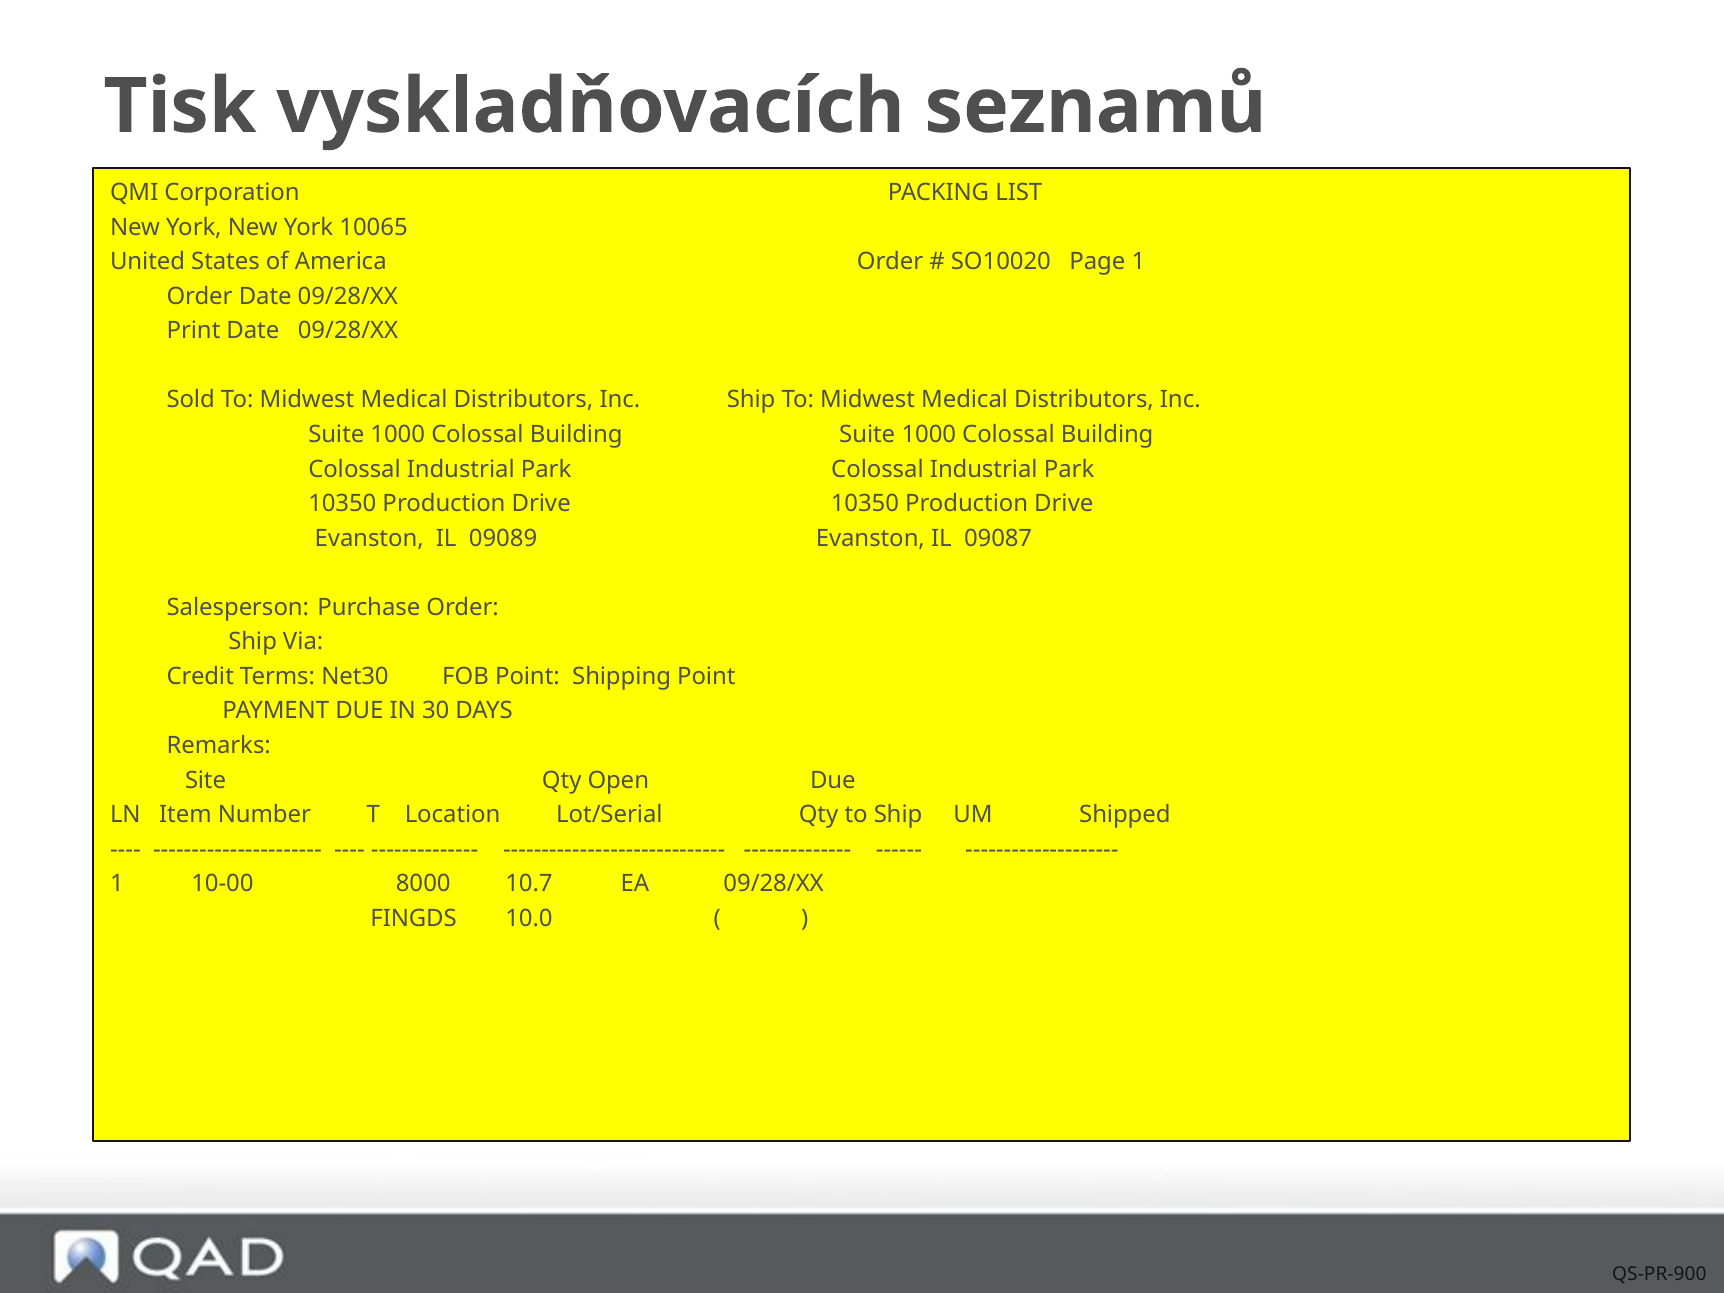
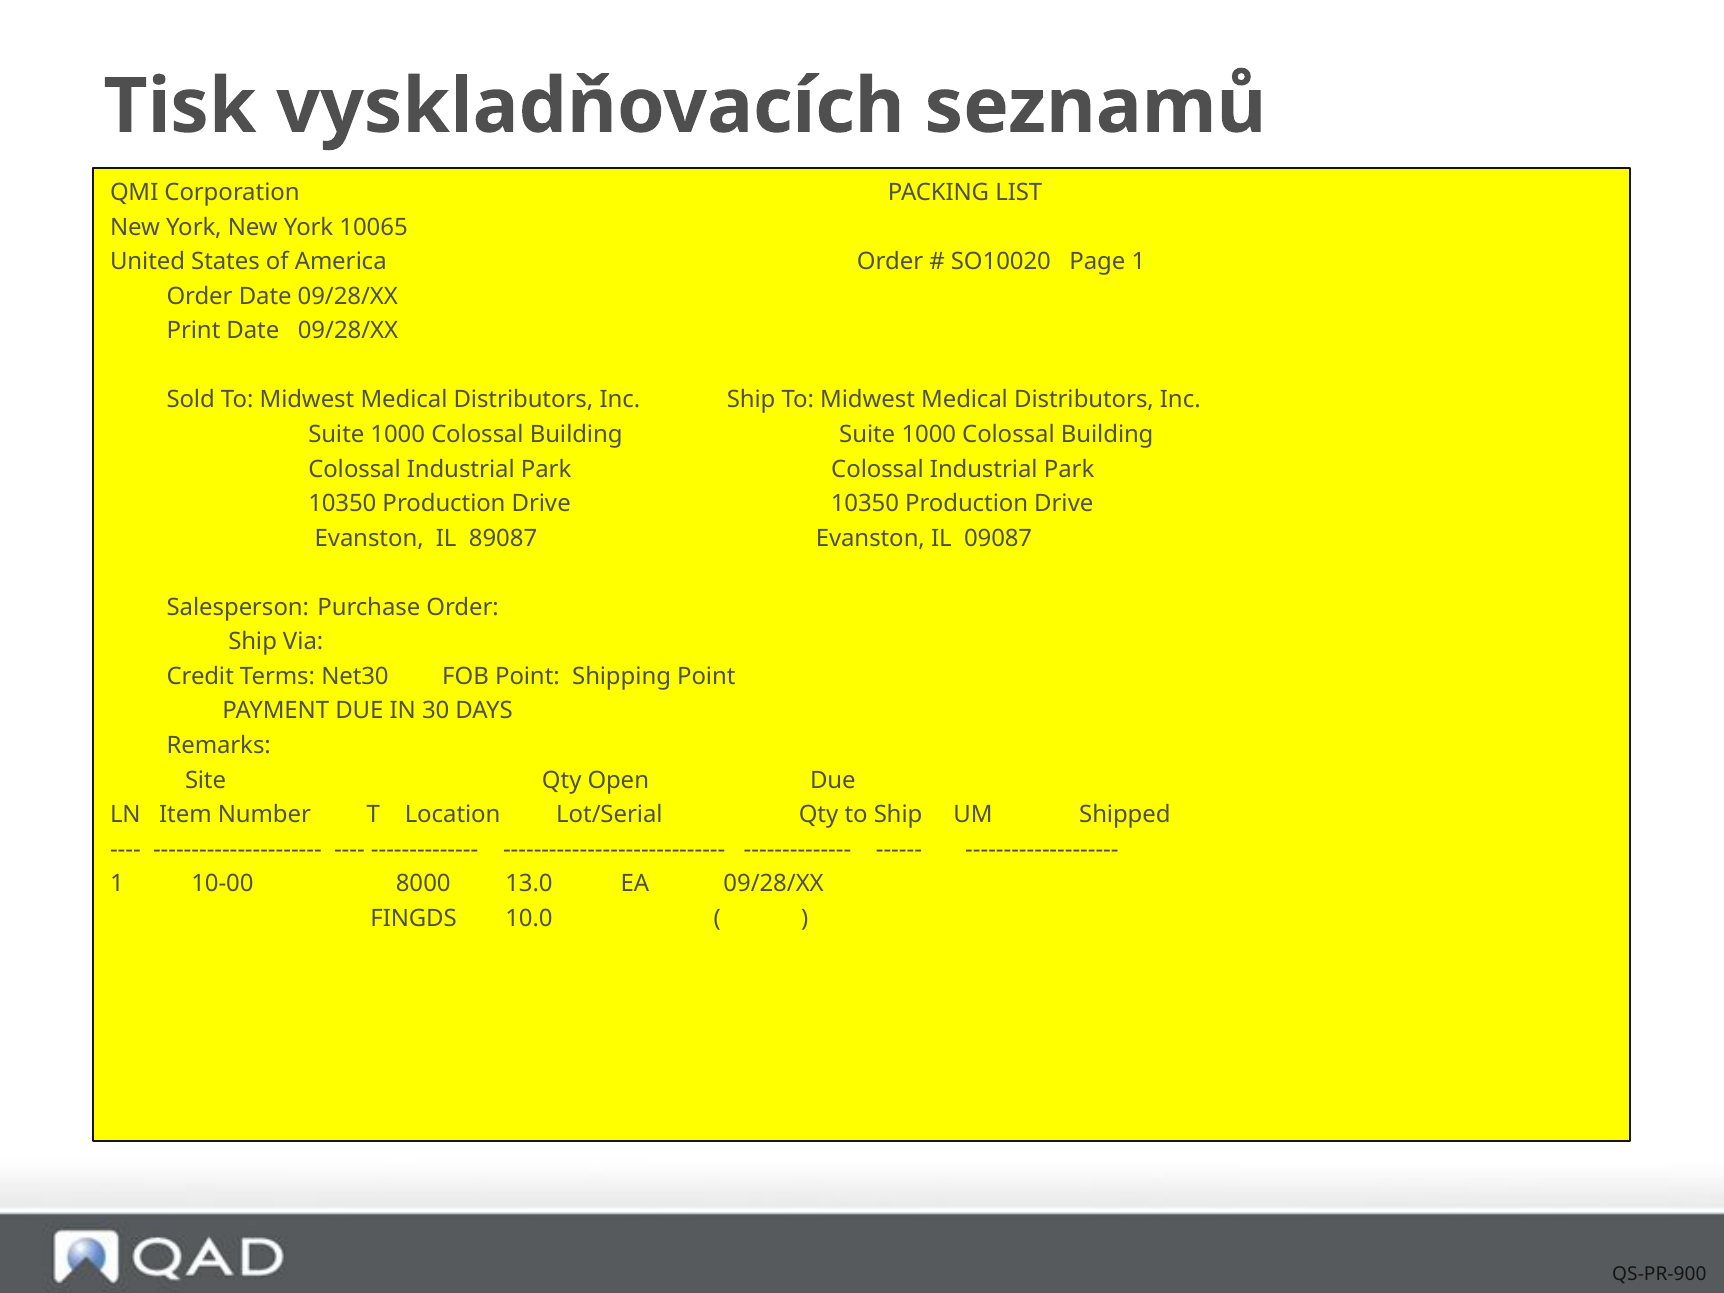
09089: 09089 -> 89087 (503, 538)
10.7: 10.7 -> 13.0 (529, 884)
